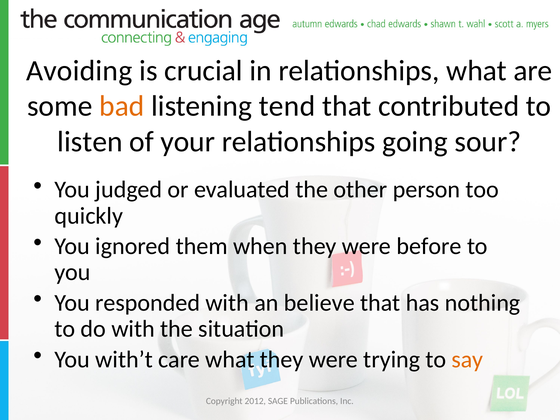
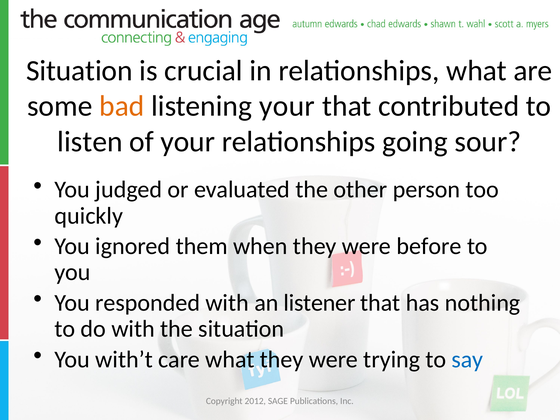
Avoiding: Avoiding -> Situation (79, 71)
listening tend: tend -> your (287, 106)
believe: believe -> listener (319, 303)
say colour: orange -> blue (467, 359)
